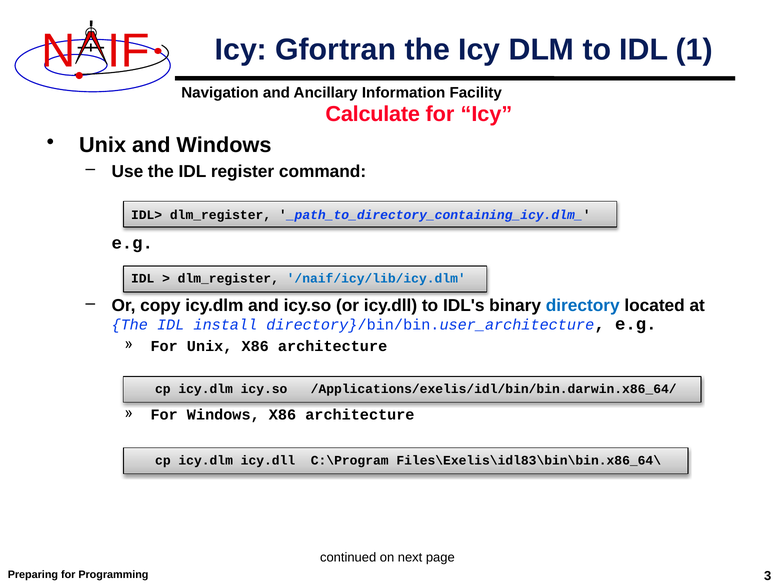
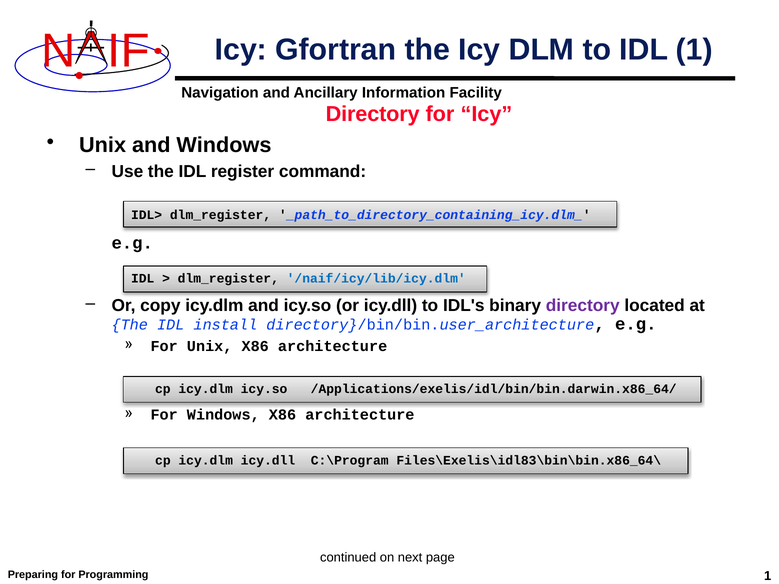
Calculate: Calculate -> Directory (373, 114)
directory colour: blue -> purple (583, 306)
Programming 3: 3 -> 1 (768, 576)
